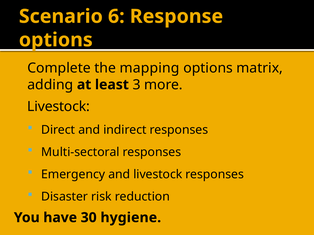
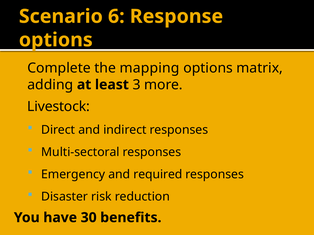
and livestock: livestock -> required (158, 175)
hygiene: hygiene -> benefits (131, 218)
